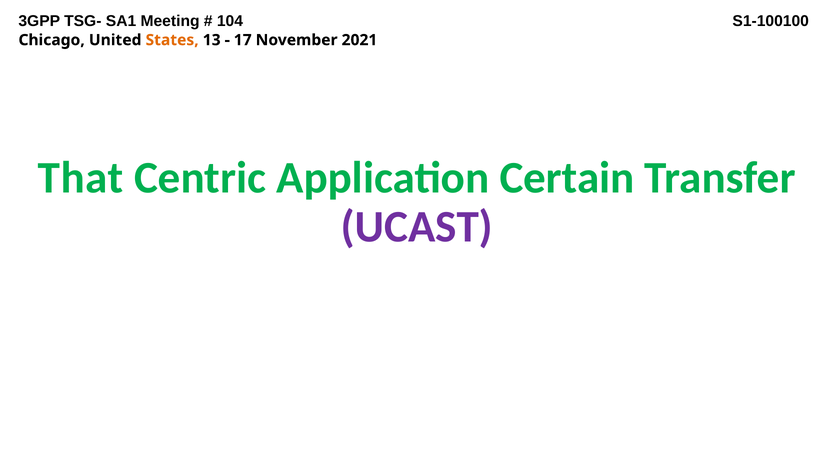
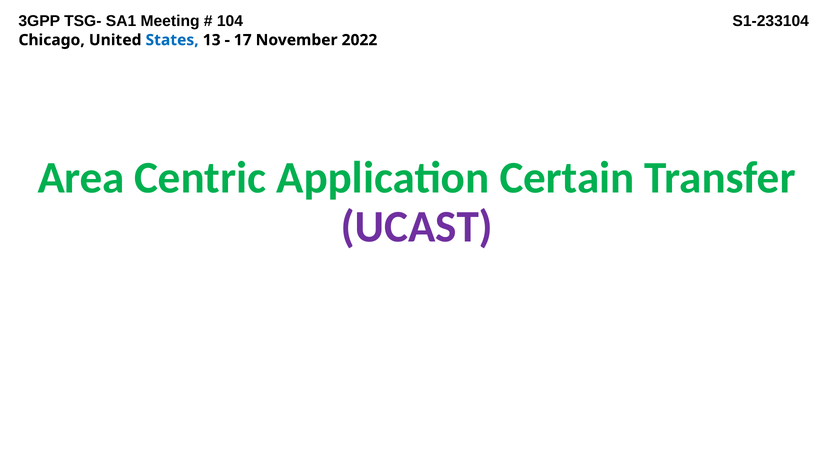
S1-100100: S1-100100 -> S1-233104 (771, 21)
States colour: orange -> blue (172, 40)
2021: 2021 -> 2022 (359, 40)
That: That -> Area (81, 178)
